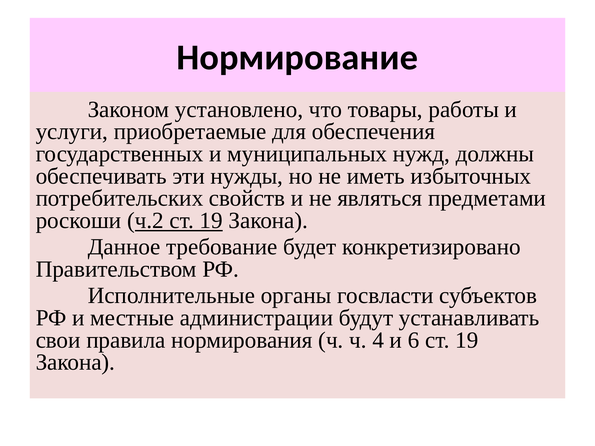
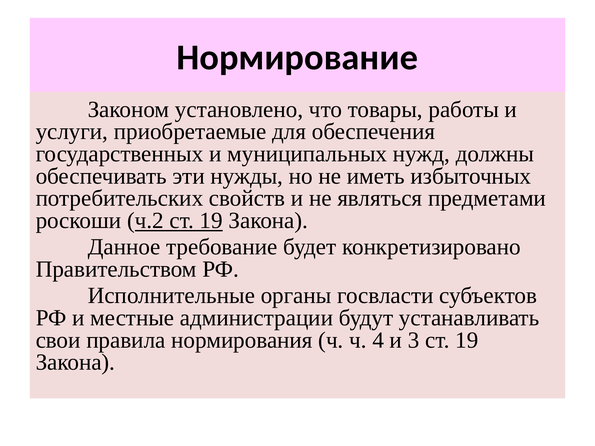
6: 6 -> 3 (414, 340)
